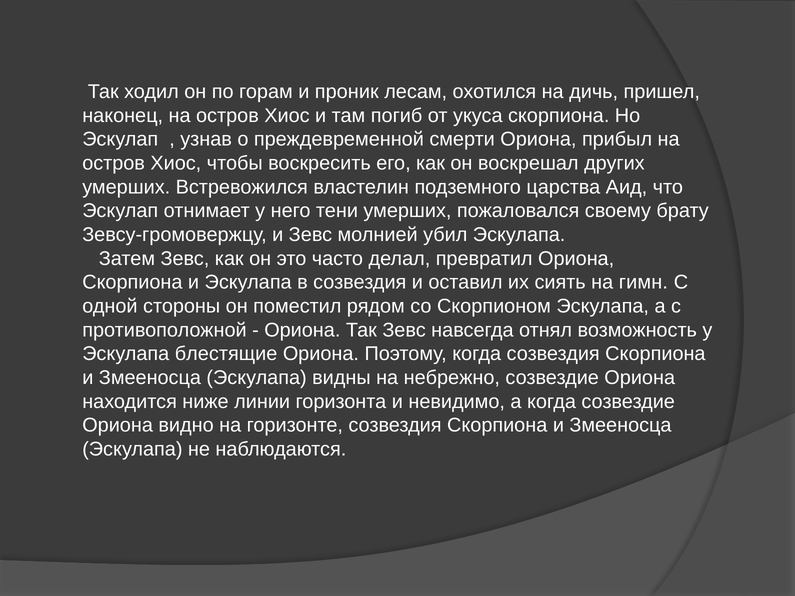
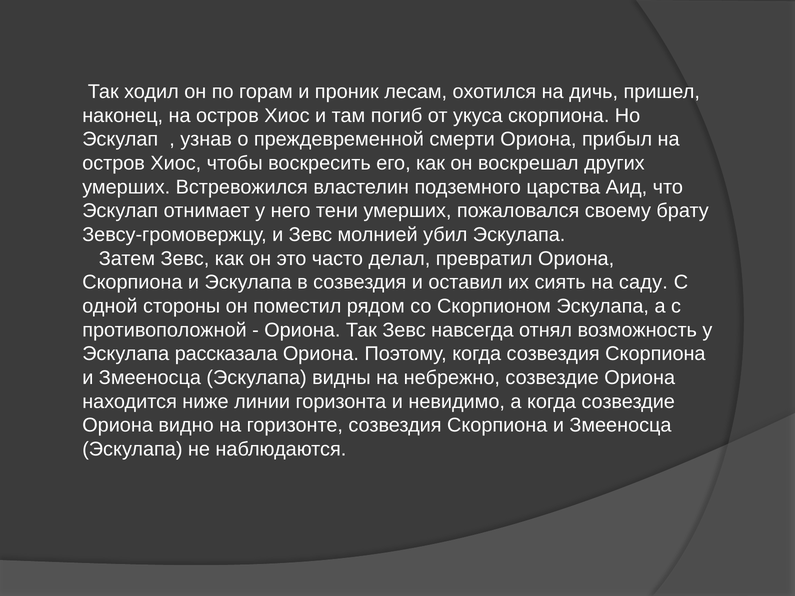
гимн: гимн -> саду (643, 283)
блестящие: блестящие -> рассказала (226, 354)
